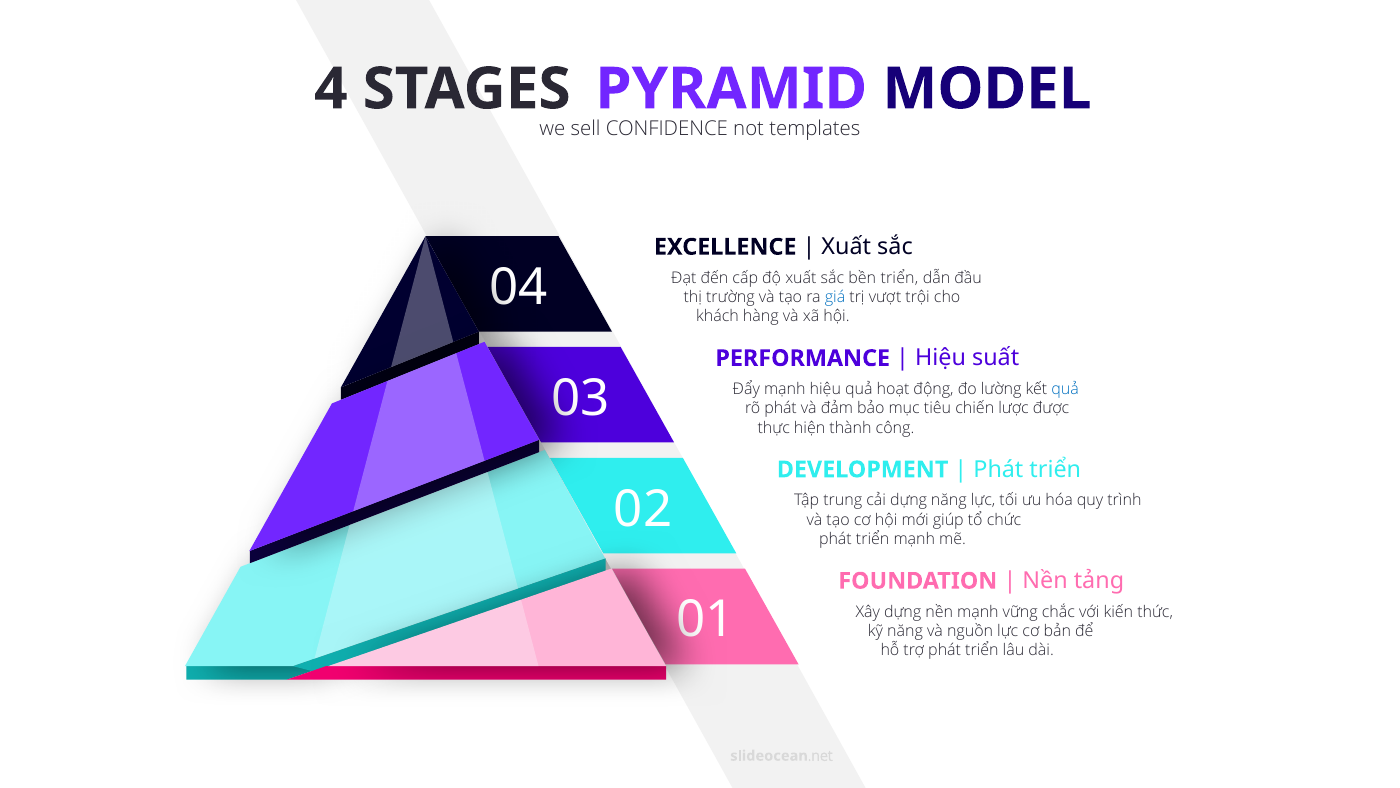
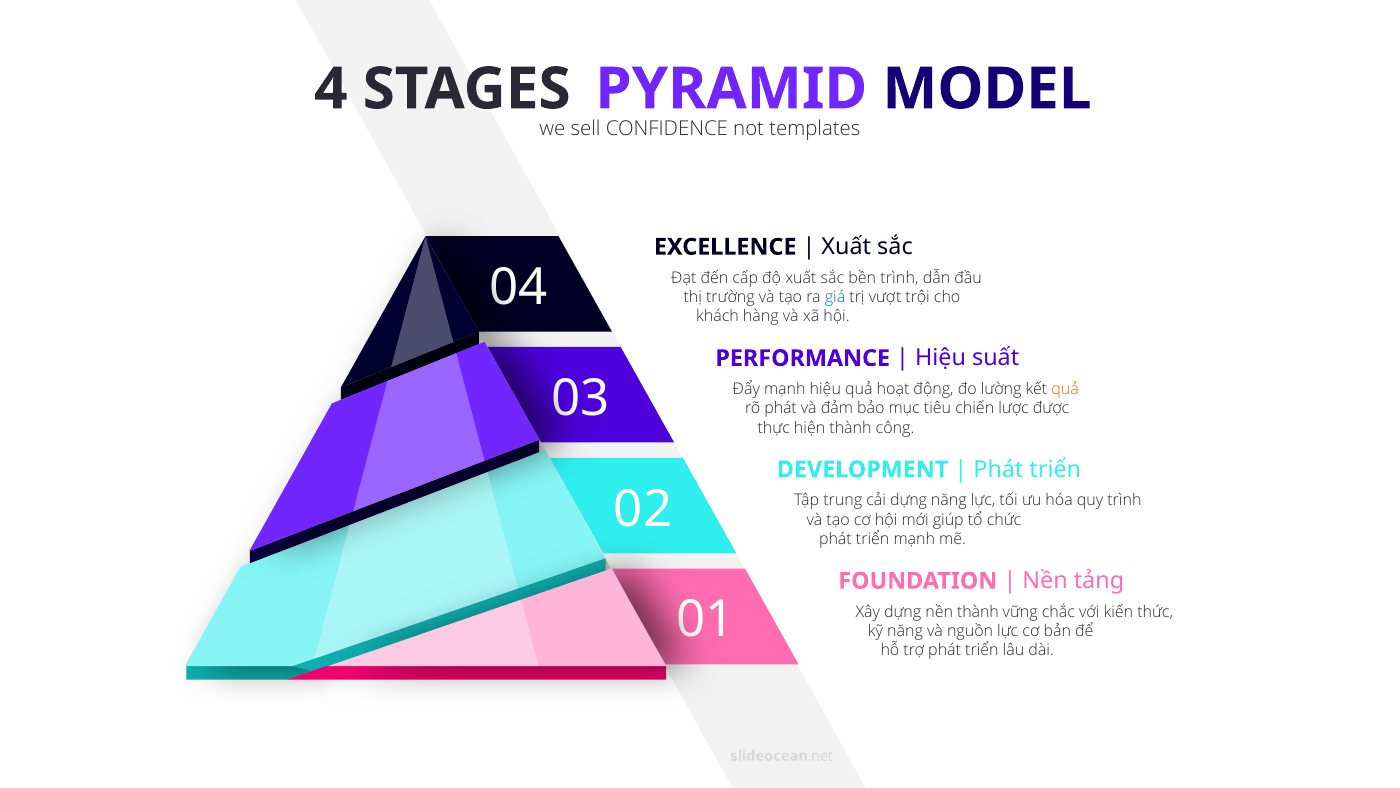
bền triển: triển -> trình (899, 278)
quả colour: blue -> orange (1065, 389)
nền mạnh: mạnh -> thành (978, 612)
